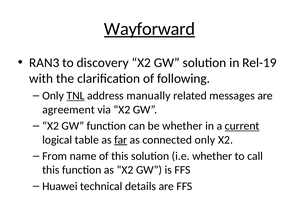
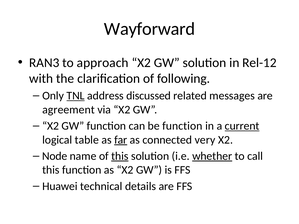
Wayforward underline: present -> none (150, 29)
discovery: discovery -> approach (103, 63)
Rel-19: Rel-19 -> Rel-12 (259, 63)
manually: manually -> discussed (149, 96)
be whether: whether -> function (182, 126)
connected only: only -> very (205, 140)
From: From -> Node (55, 156)
this underline: none -> present (120, 156)
whether underline: none -> present (212, 156)
